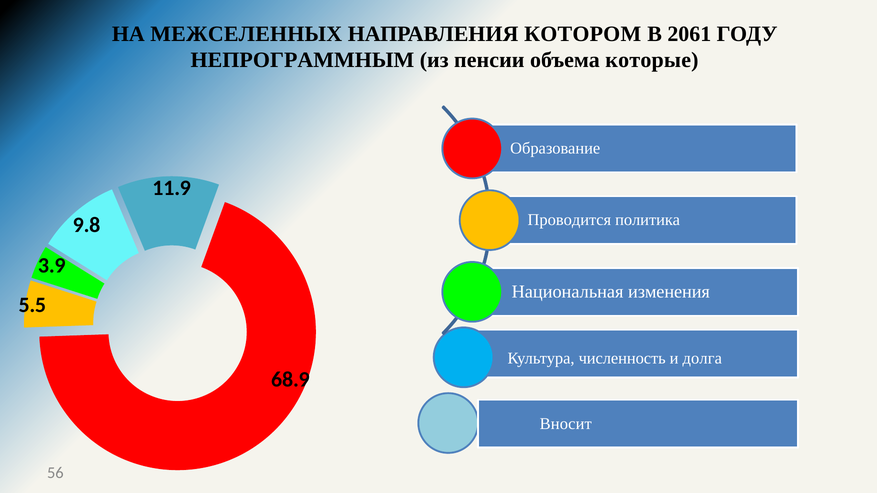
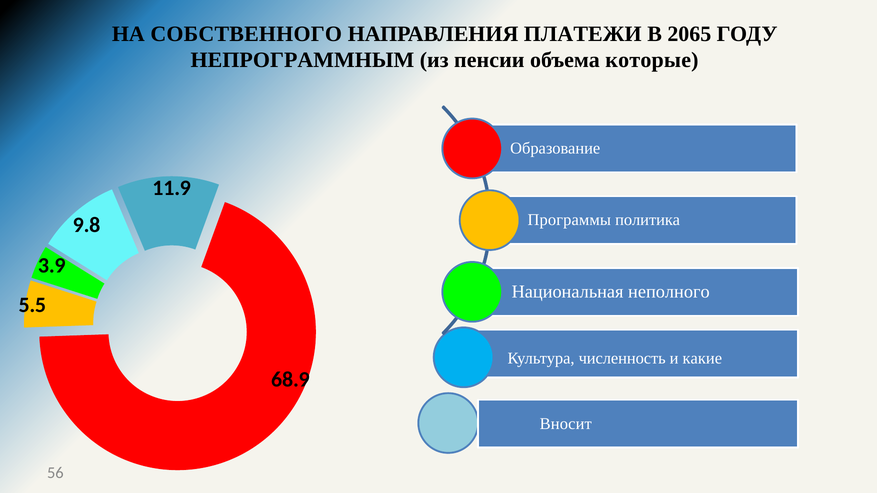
МЕЖСЕЛЕННЫХ: МЕЖСЕЛЕННЫХ -> СОБСТВЕННОГО (246, 34)
КОТОРОМ: КОТОРОМ -> ПЛАТЕЖИ (583, 34)
2061: 2061 -> 2065 (689, 34)
Проводится: Проводится -> Программы (569, 220)
изменения: изменения -> неполного (669, 292)
долга: долга -> какие (702, 359)
